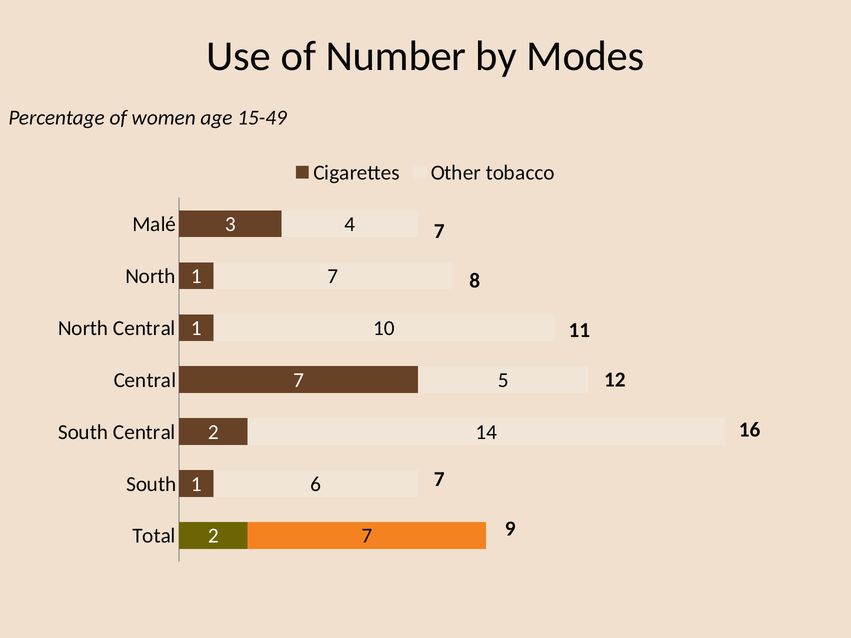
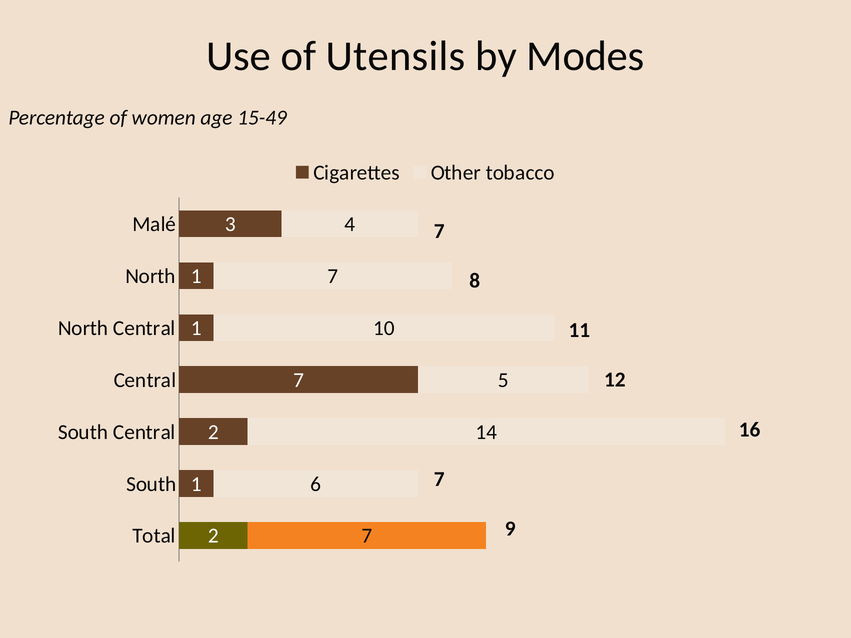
Number: Number -> Utensils (396, 56)
